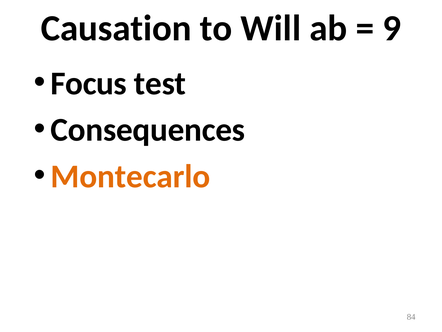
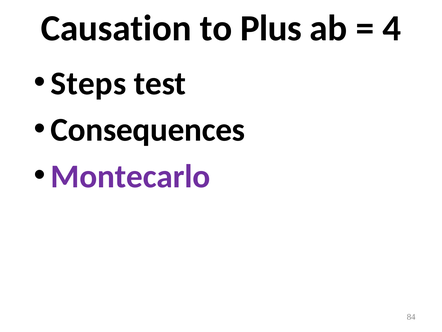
Will: Will -> Plus (271, 28)
9: 9 -> 4 (392, 28)
Focus: Focus -> Steps (88, 83)
Montecarlo colour: orange -> purple (130, 176)
